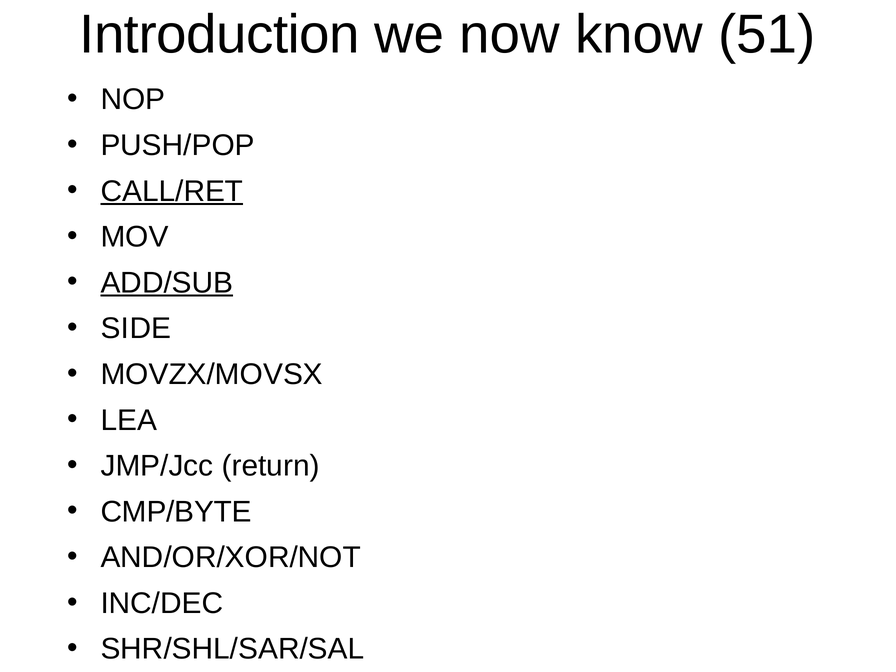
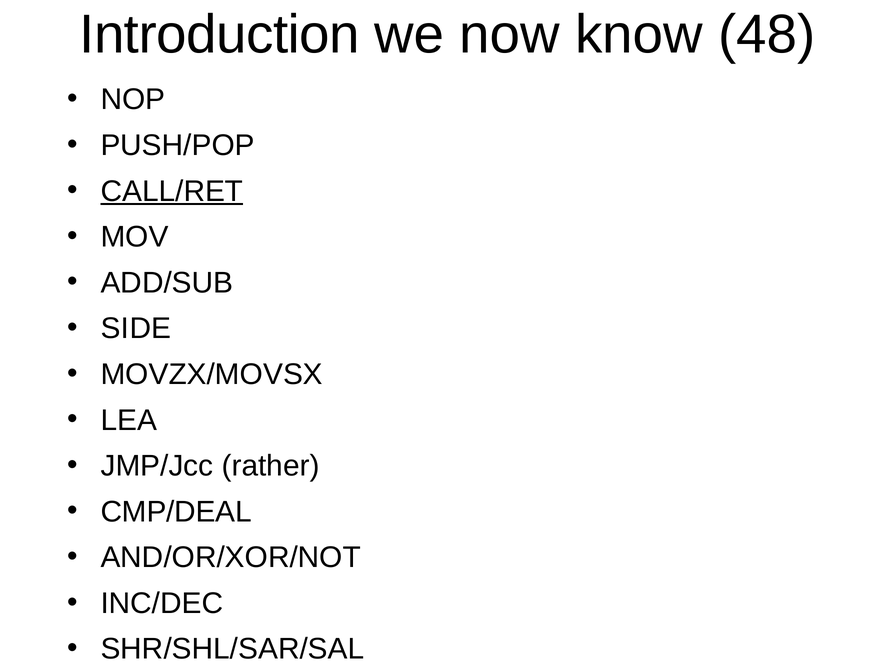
51: 51 -> 48 (767, 35)
ADD/SUB underline: present -> none (167, 283)
return: return -> rather (271, 466)
CMP/BYTE: CMP/BYTE -> CMP/DEAL (176, 512)
